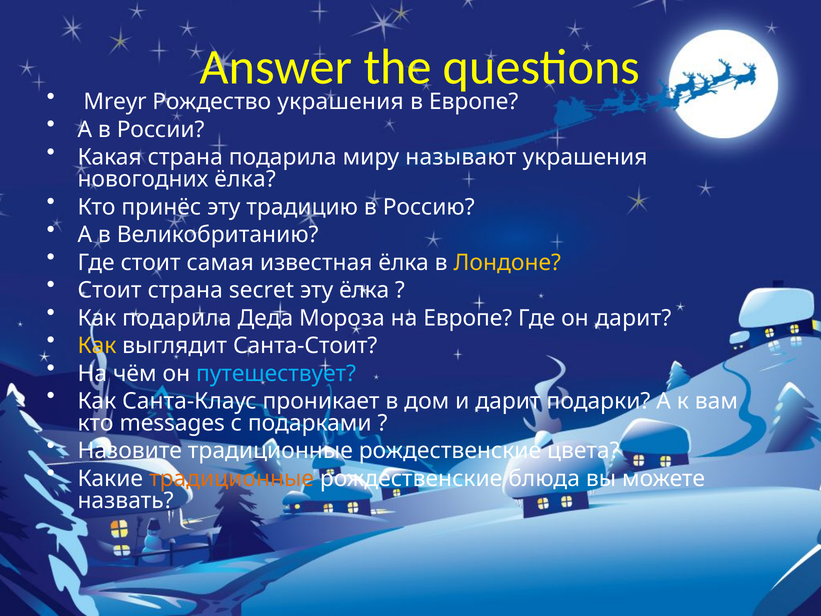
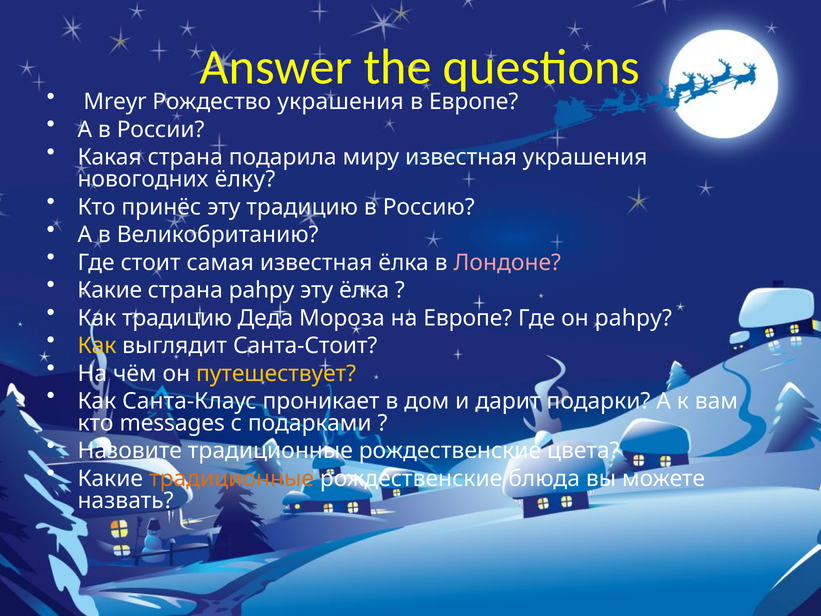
миру называют: называют -> известная (461, 157)
новогодних ёлка: ёлка -> ёлку (245, 179)
Лондоне colour: yellow -> pink (507, 262)
Стоит: Стоит -> Какие (110, 290)
страна secret: secret -> pahpy (262, 290)
Как подарила: подарила -> традицию (177, 318)
он дарит: дарит -> pahpy (633, 318)
путешествует colour: light blue -> yellow (276, 373)
